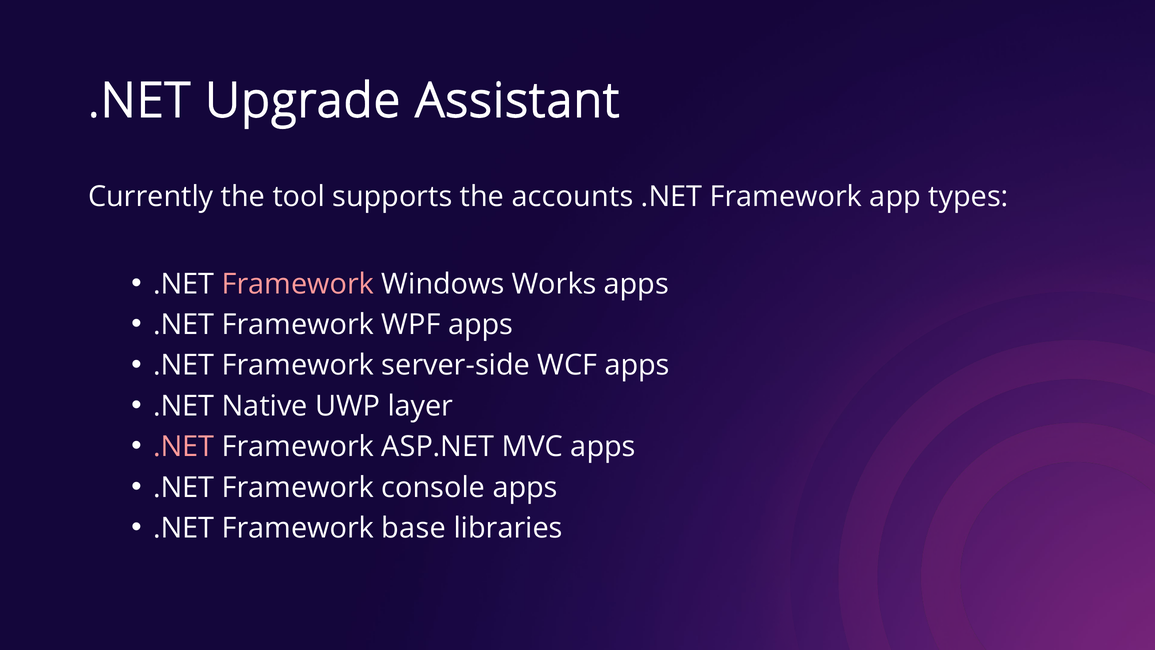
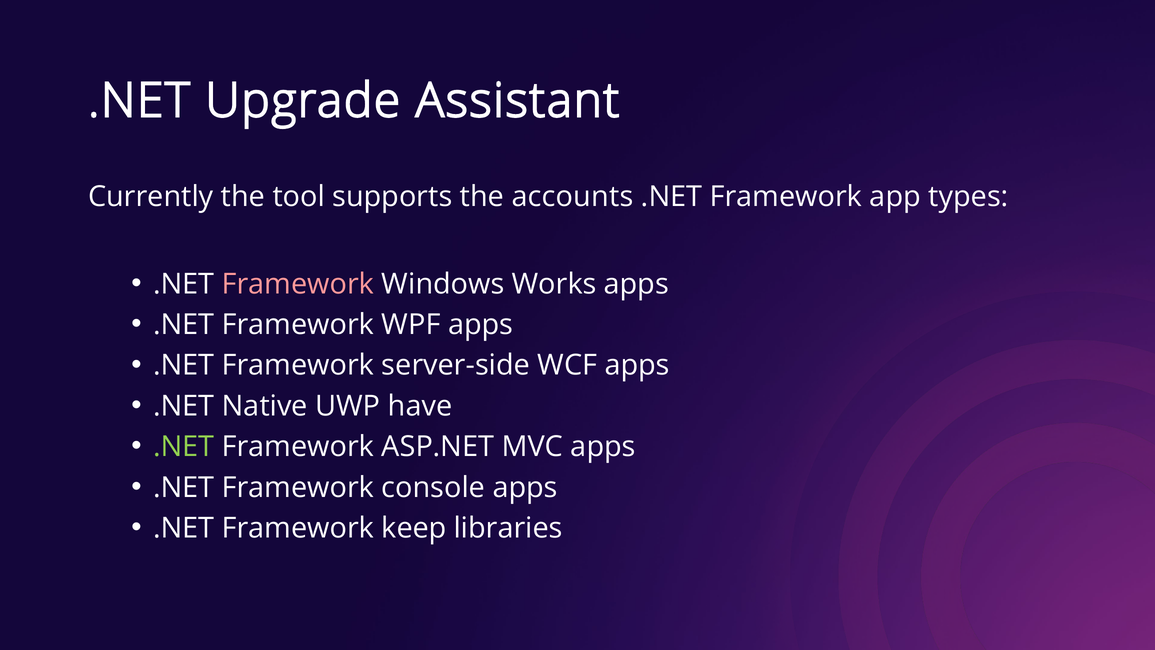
layer: layer -> have (420, 406)
.NET colour: pink -> light green (184, 447)
base: base -> keep (414, 528)
